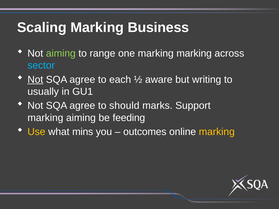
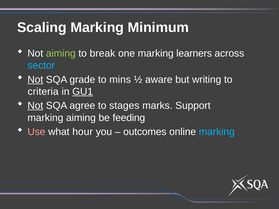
Business: Business -> Minimum (158, 27)
range: range -> break (102, 53)
marking marking: marking -> learners (194, 53)
agree: agree -> grade (82, 80)
each: each -> mins (120, 80)
usually: usually -> criteria (43, 92)
GU1 underline: none -> present (83, 92)
Not underline: none -> present (35, 106)
should: should -> stages (124, 106)
Use colour: yellow -> pink (36, 132)
mins: mins -> hour (83, 132)
marking colour: yellow -> light blue (217, 132)
